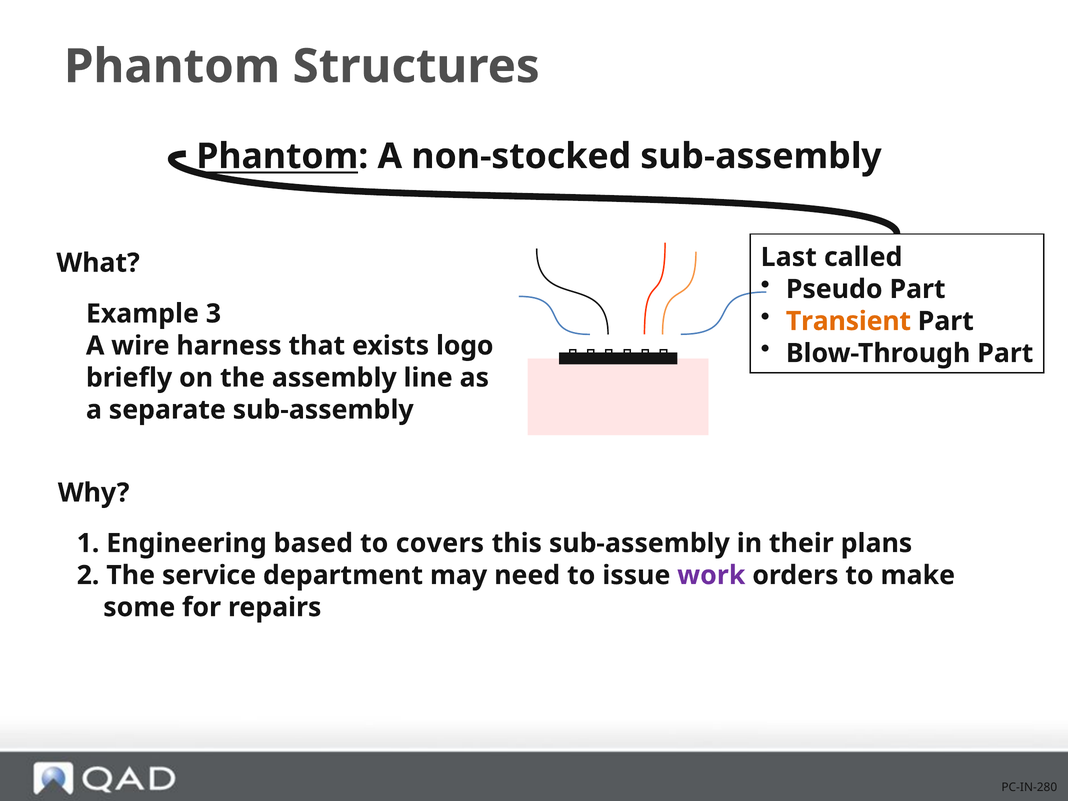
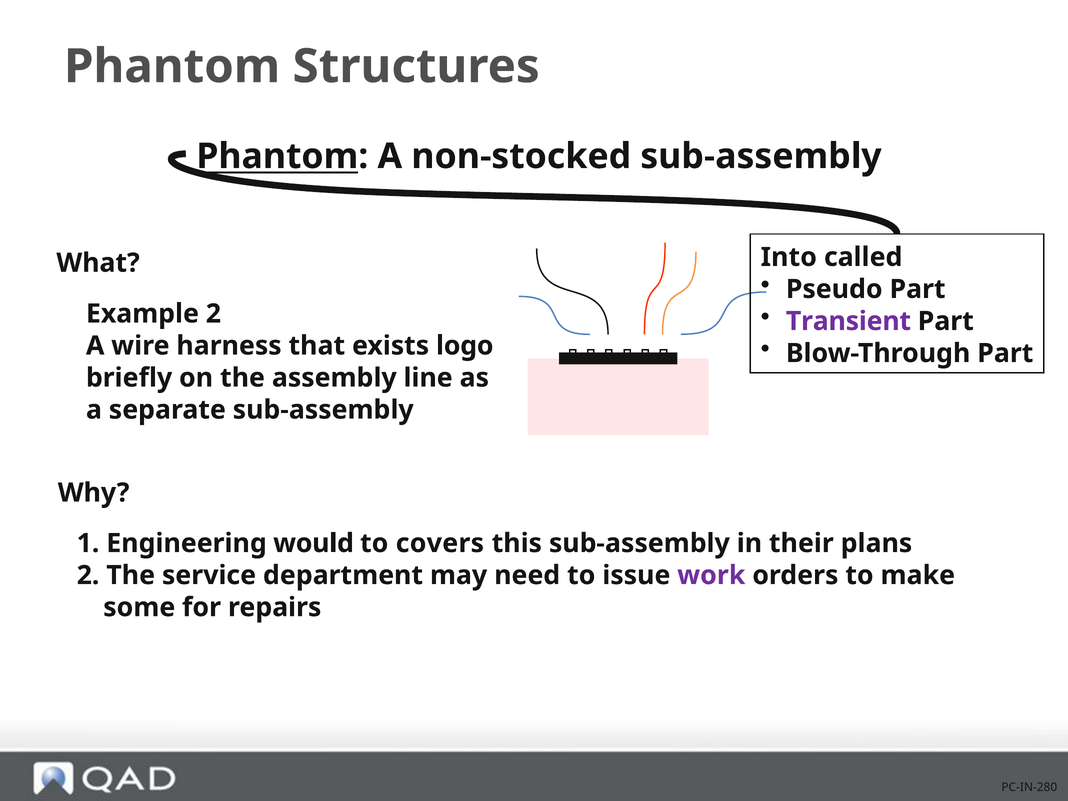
Last: Last -> Into (789, 257)
Transient colour: orange -> purple (848, 321)
Example 3: 3 -> 2 (213, 314)
based: based -> would (314, 543)
